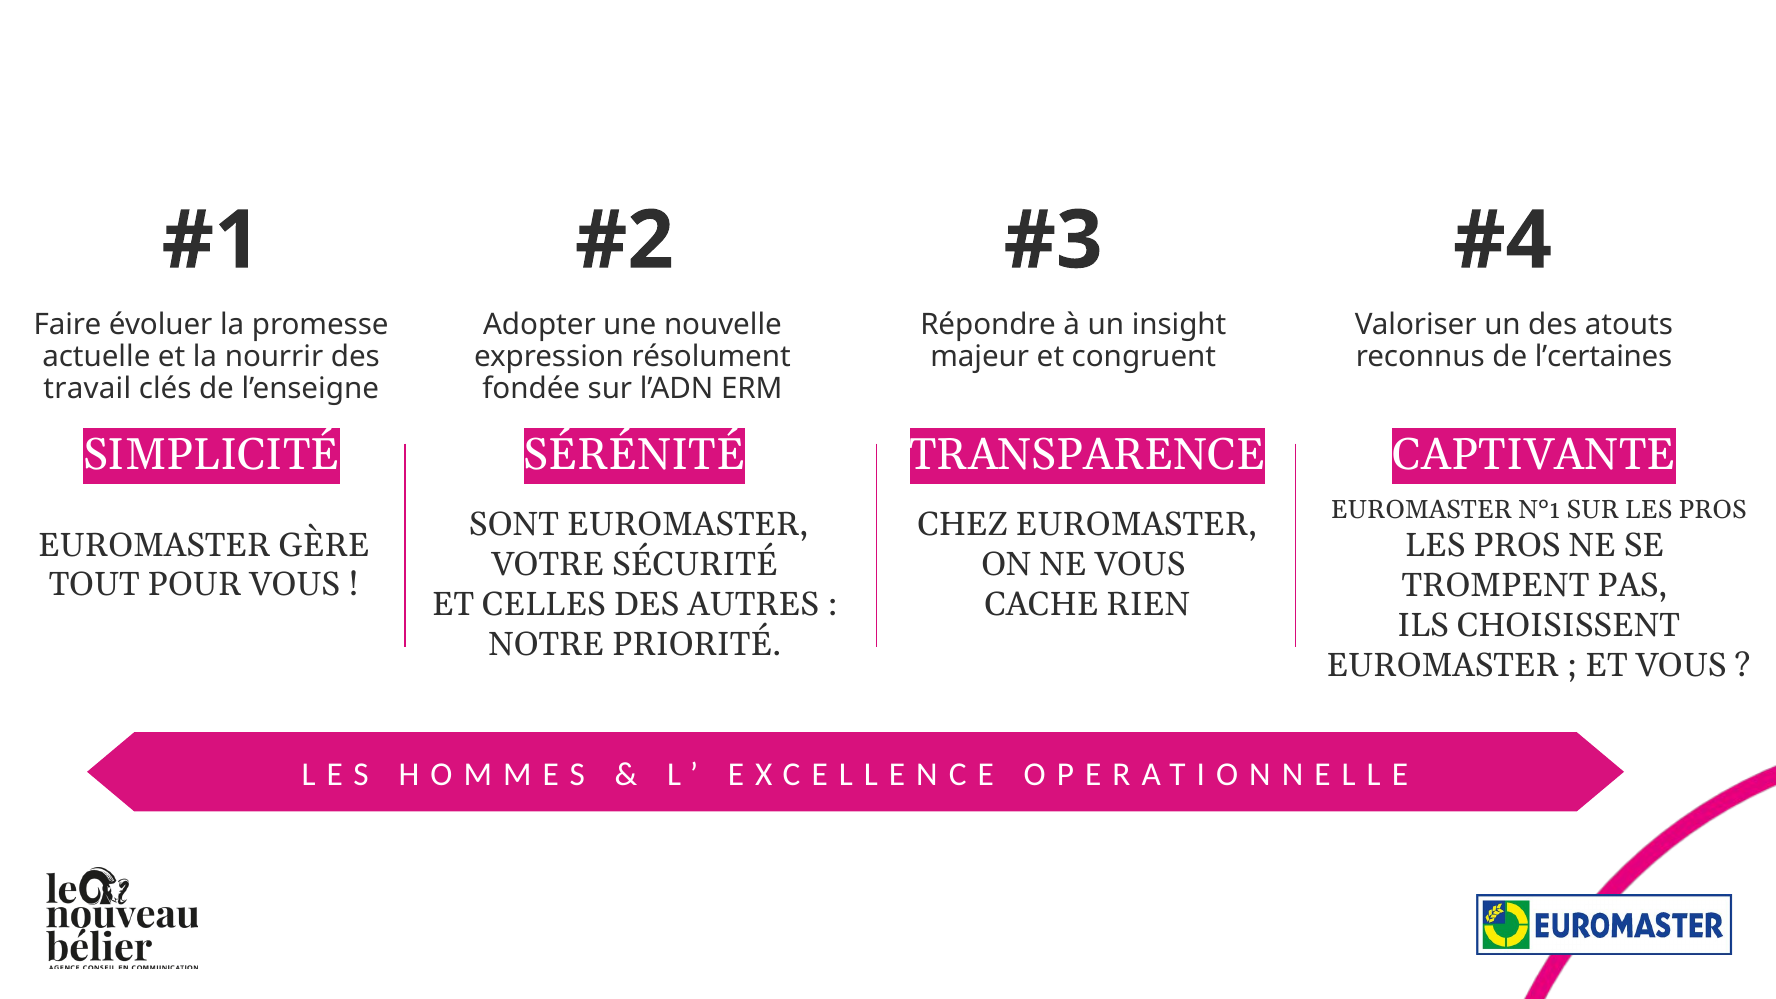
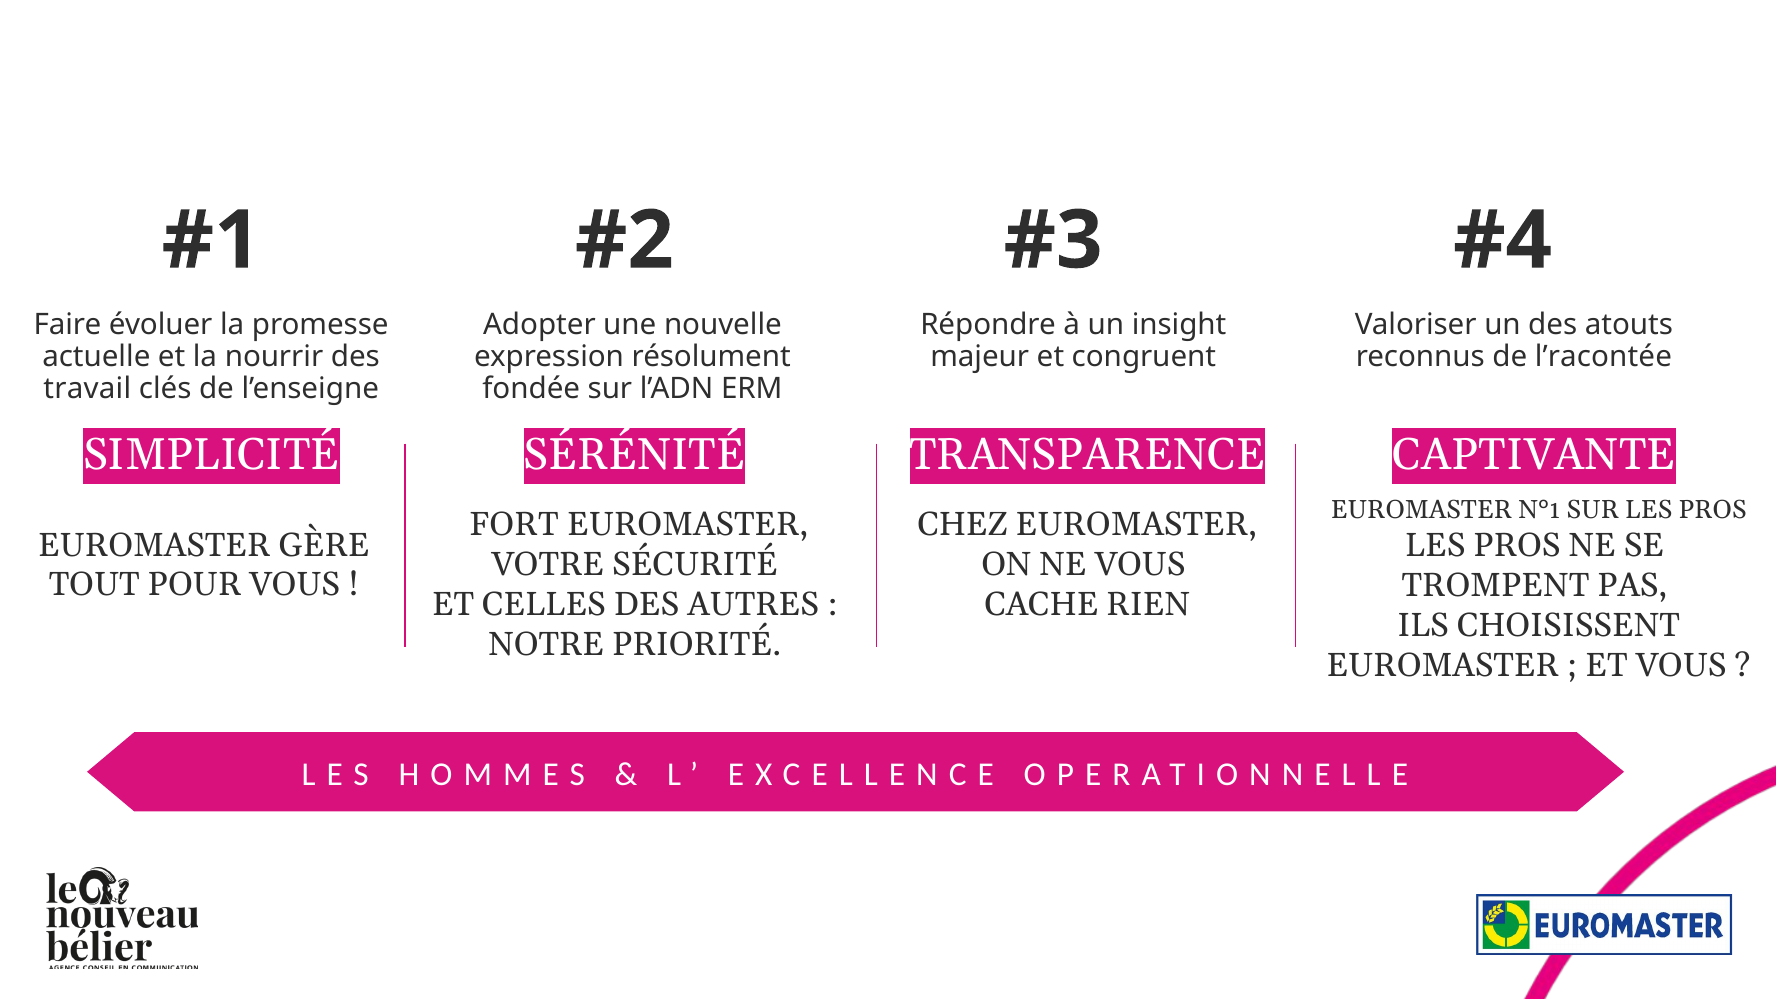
l’certaines: l’certaines -> l’racontée (1603, 357)
SONT: SONT -> FORT (514, 525)
